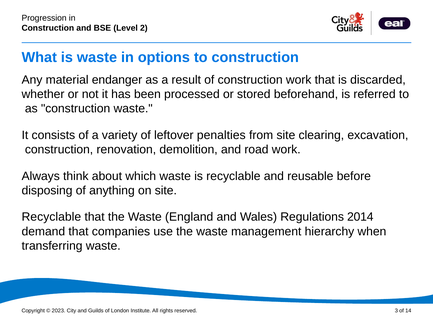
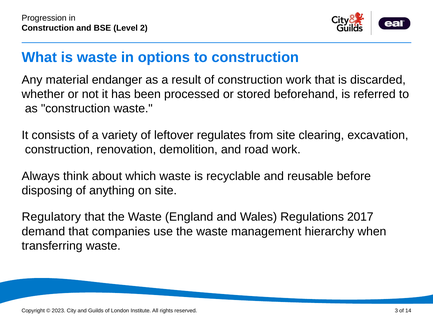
penalties: penalties -> regulates (221, 135)
Recyclable: Recyclable -> Regulatory (51, 217)
2014: 2014 -> 2017 (360, 217)
